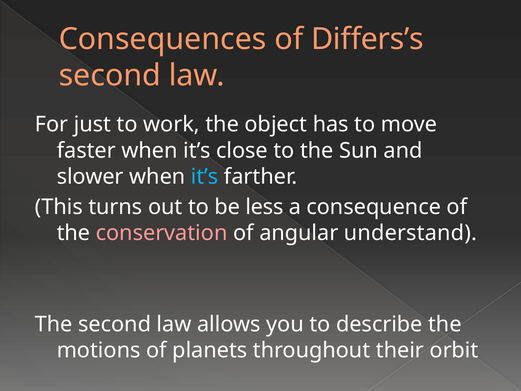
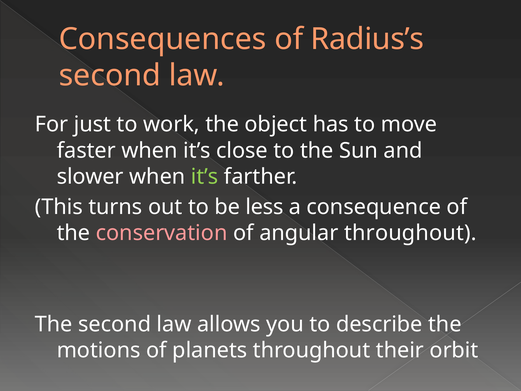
Differs’s: Differs’s -> Radius’s (367, 39)
it’s colour: light blue -> light green (205, 176)
angular understand: understand -> throughout (410, 233)
